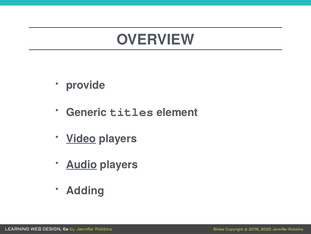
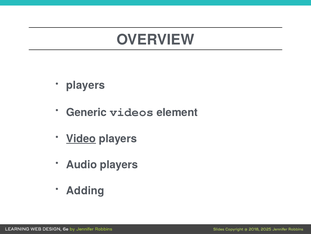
provide: provide -> players (86, 85)
titles: titles -> videos (132, 112)
Audio underline: present -> none (82, 164)
